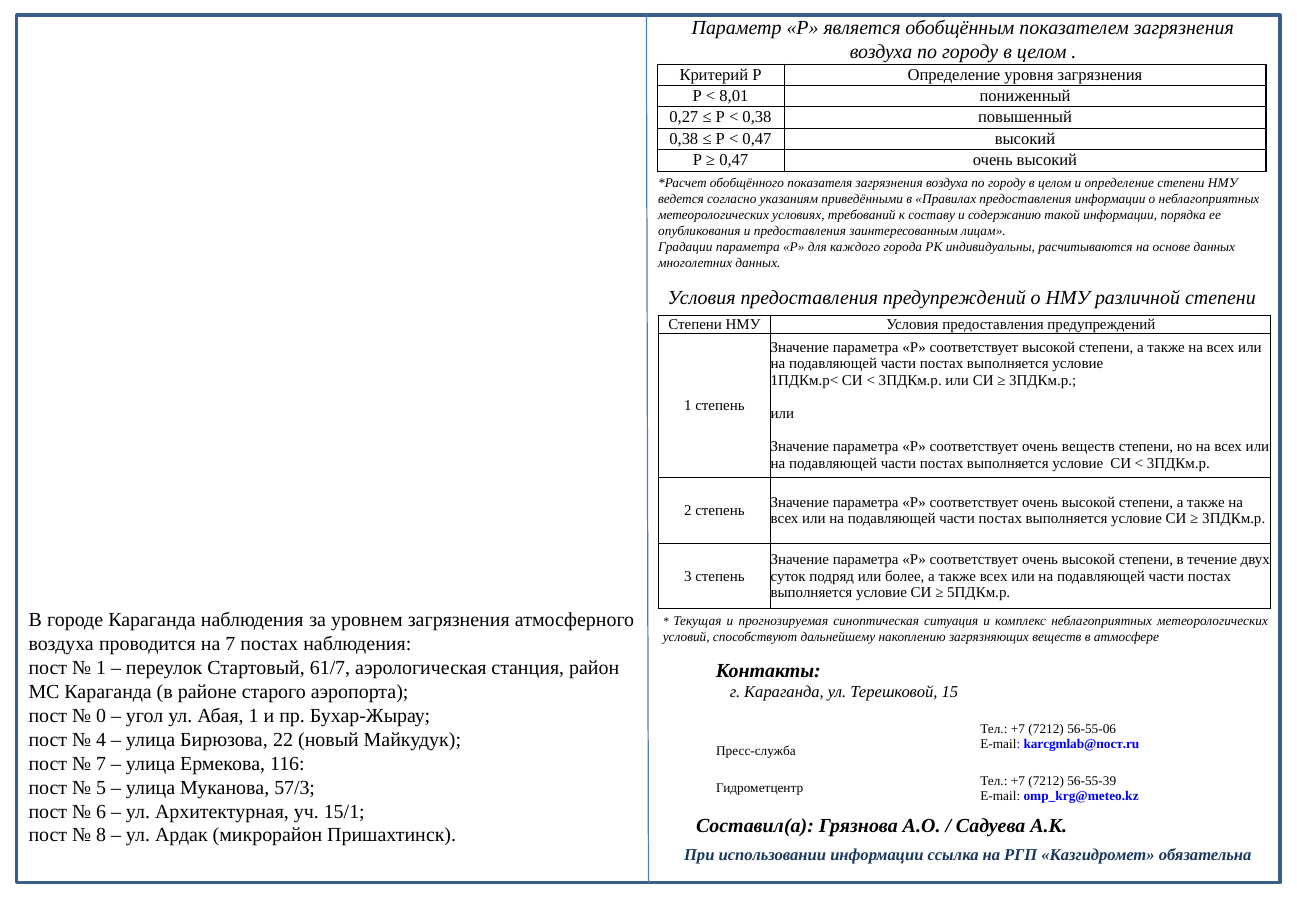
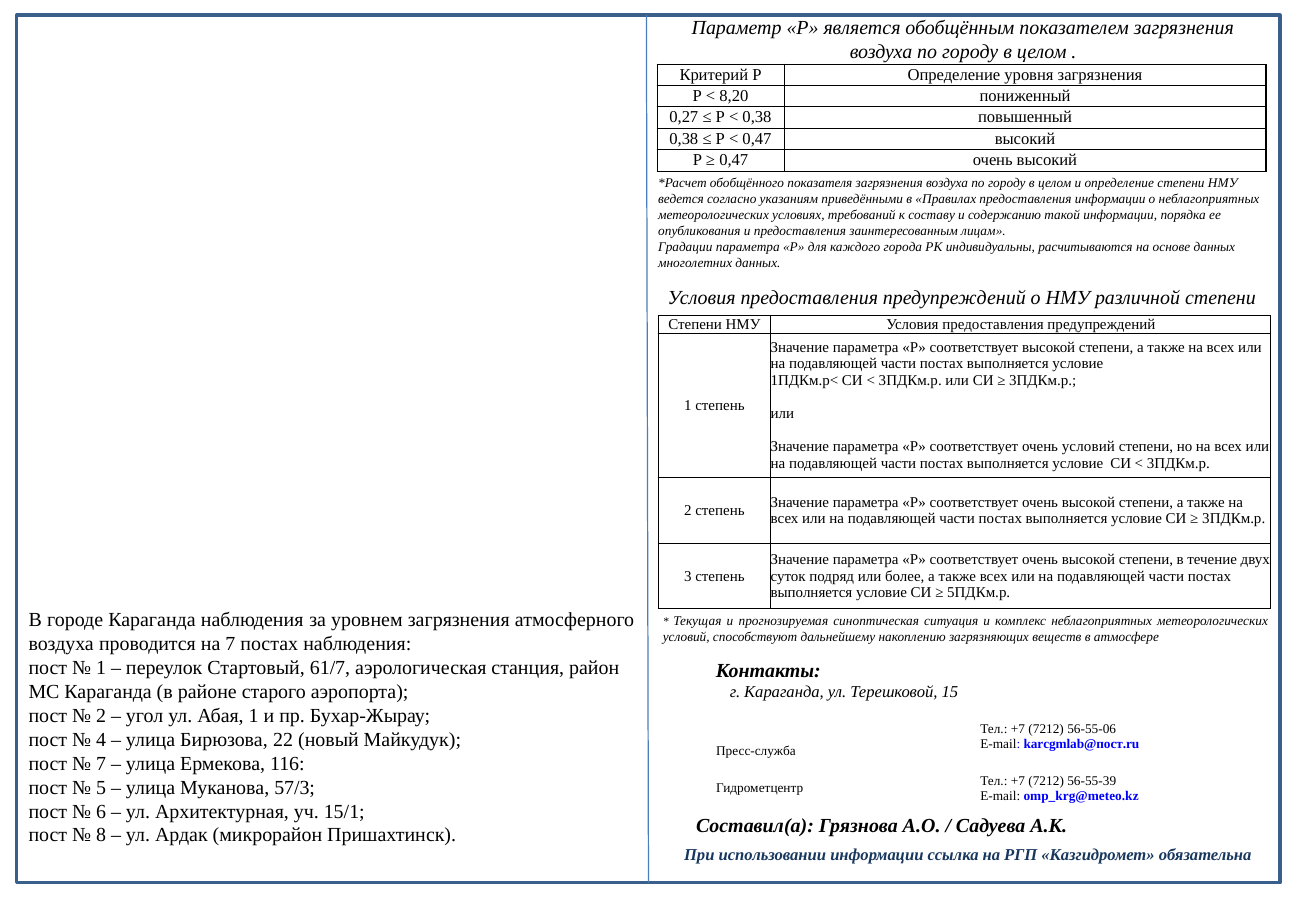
8,01: 8,01 -> 8,20 (734, 96)
очень веществ: веществ -> условий (1088, 447)
0: 0 -> 2 (101, 716)
